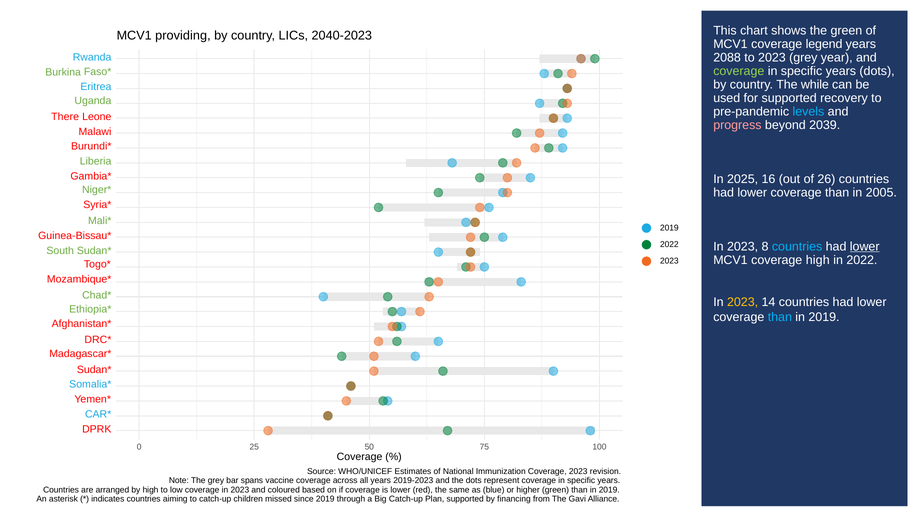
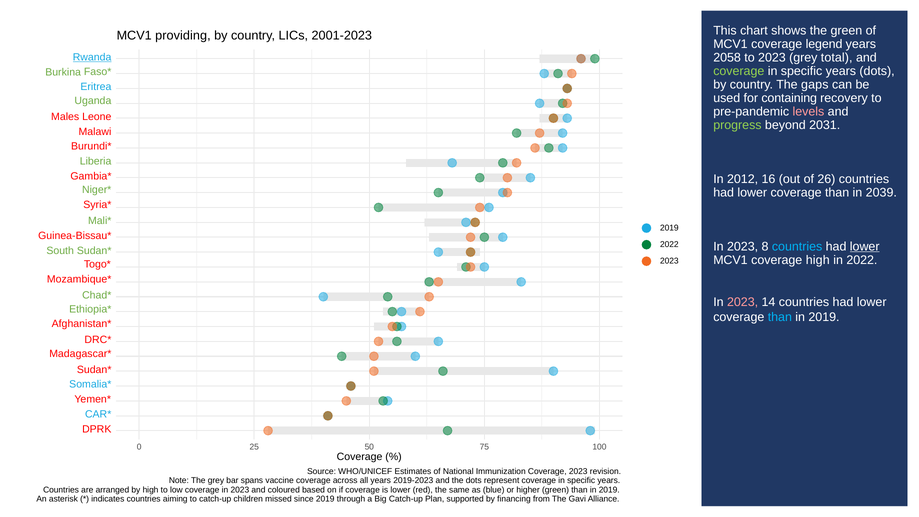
2040-2023: 2040-2023 -> 2001-2023 (342, 36)
2088: 2088 -> 2058 (727, 58)
year: year -> total (837, 58)
Rwanda underline: none -> present (92, 57)
while: while -> gaps (815, 85)
for supported: supported -> containing (789, 98)
levels colour: light blue -> pink (808, 111)
There: There -> Males (65, 117)
progress colour: pink -> light green (737, 125)
2039: 2039 -> 2031 (825, 125)
2025: 2025 -> 2012 (743, 179)
2005: 2005 -> 2039 (881, 192)
2023 colour: yellow -> pink (743, 302)
